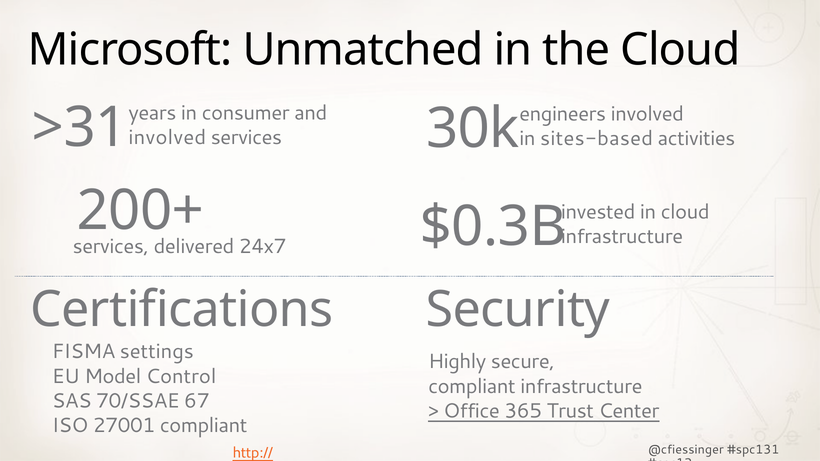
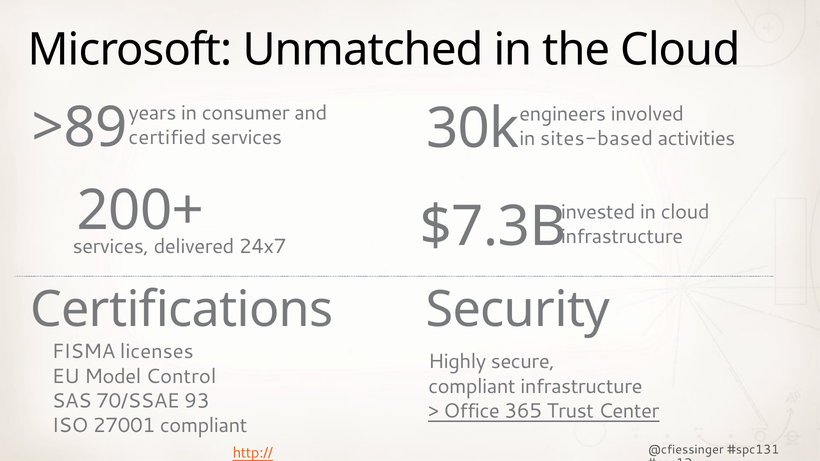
>31: >31 -> >89 (80, 128)
involved: involved -> certified (167, 138)
$0.3B: $0.3B -> $7.3B (493, 227)
settings: settings -> licenses (157, 352)
67: 67 -> 93 (197, 401)
